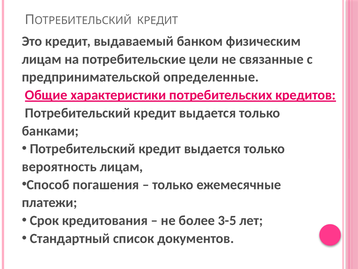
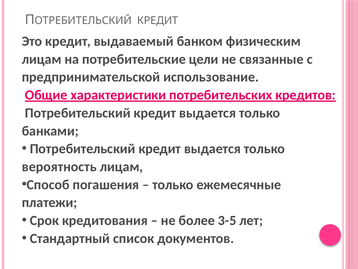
определенные: определенные -> использование (211, 77)
